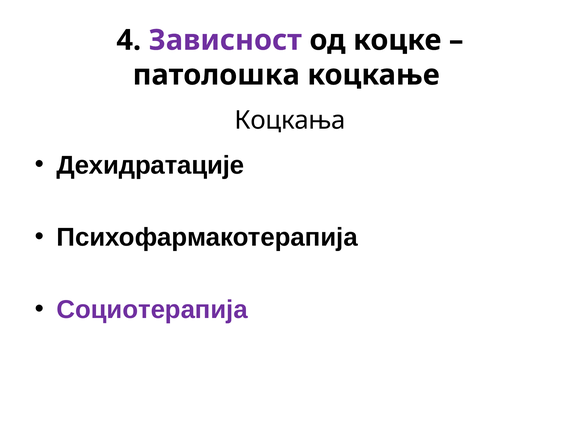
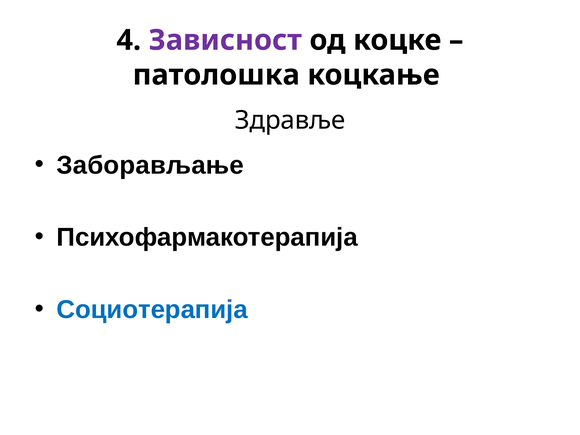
Коцкања: Коцкања -> Здравље (290, 120)
Дехидратације: Дехидратације -> Заборављање (150, 165)
Социотерапија colour: purple -> blue (152, 310)
